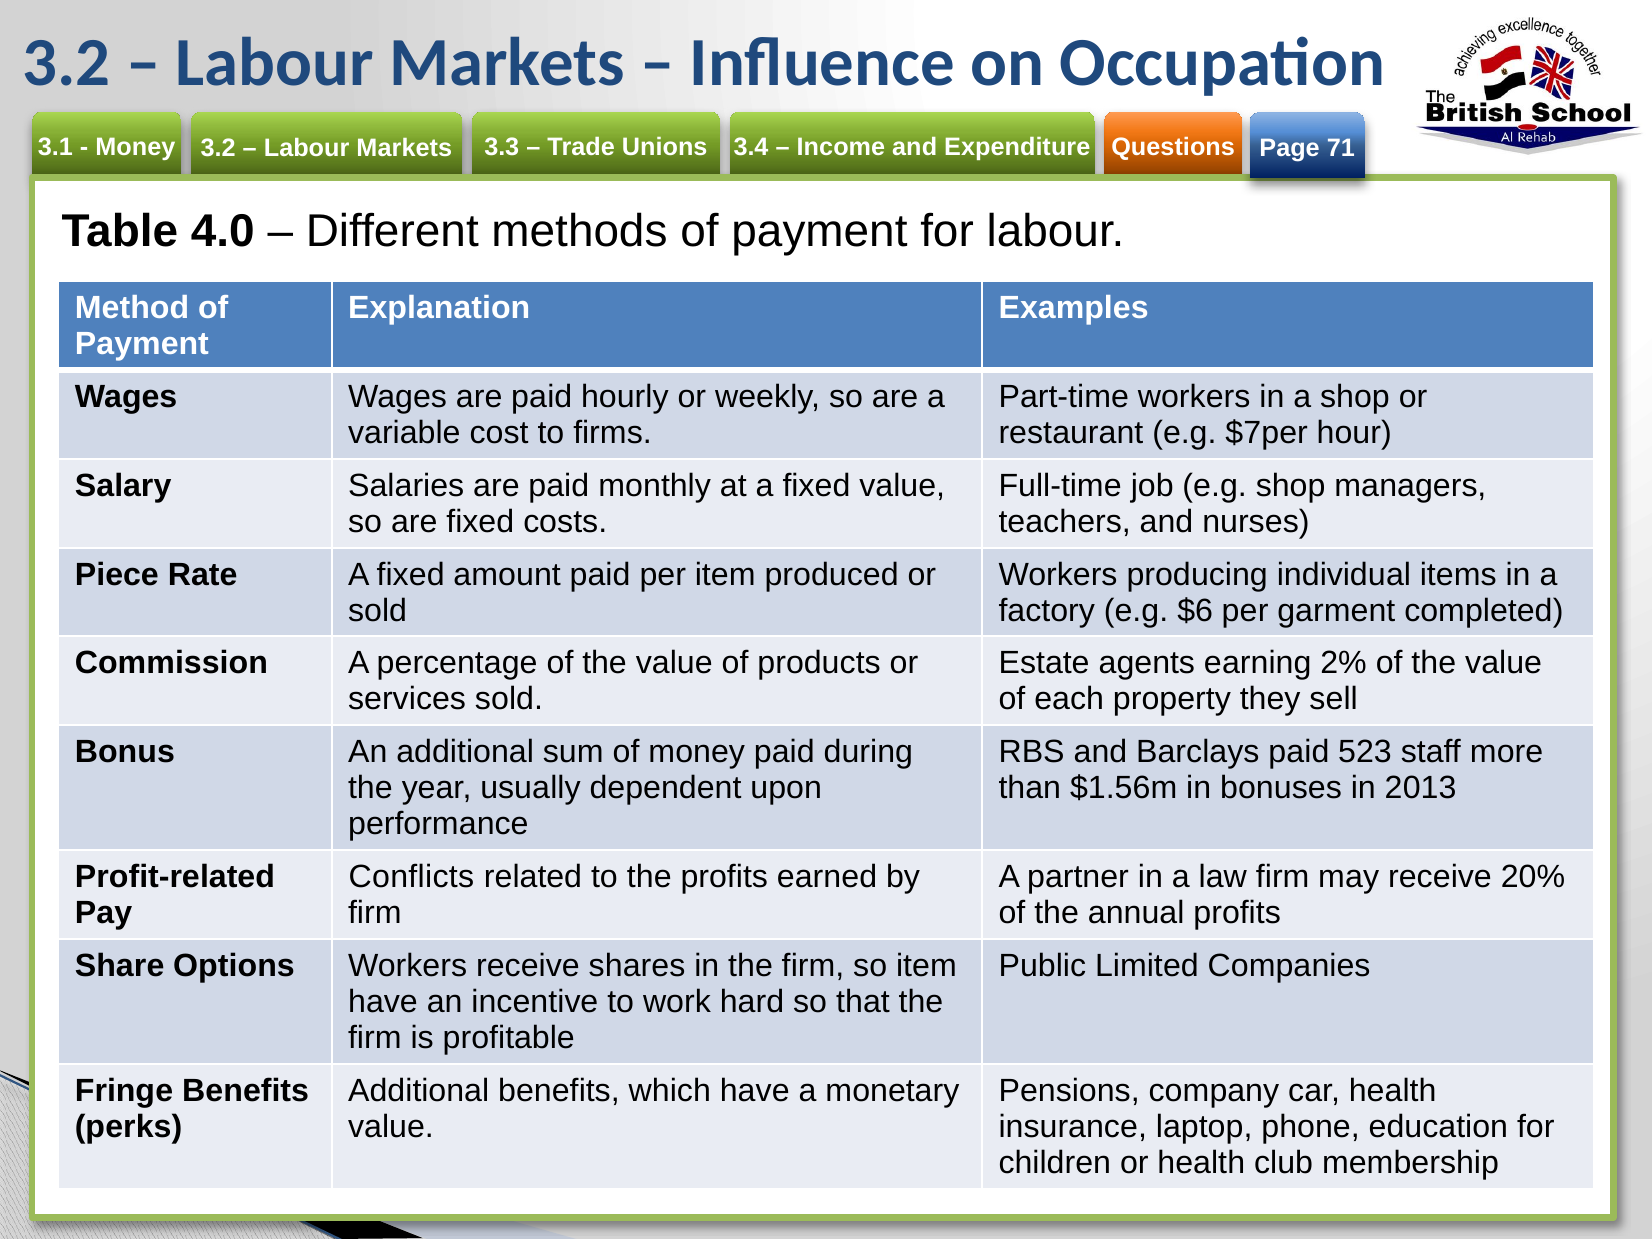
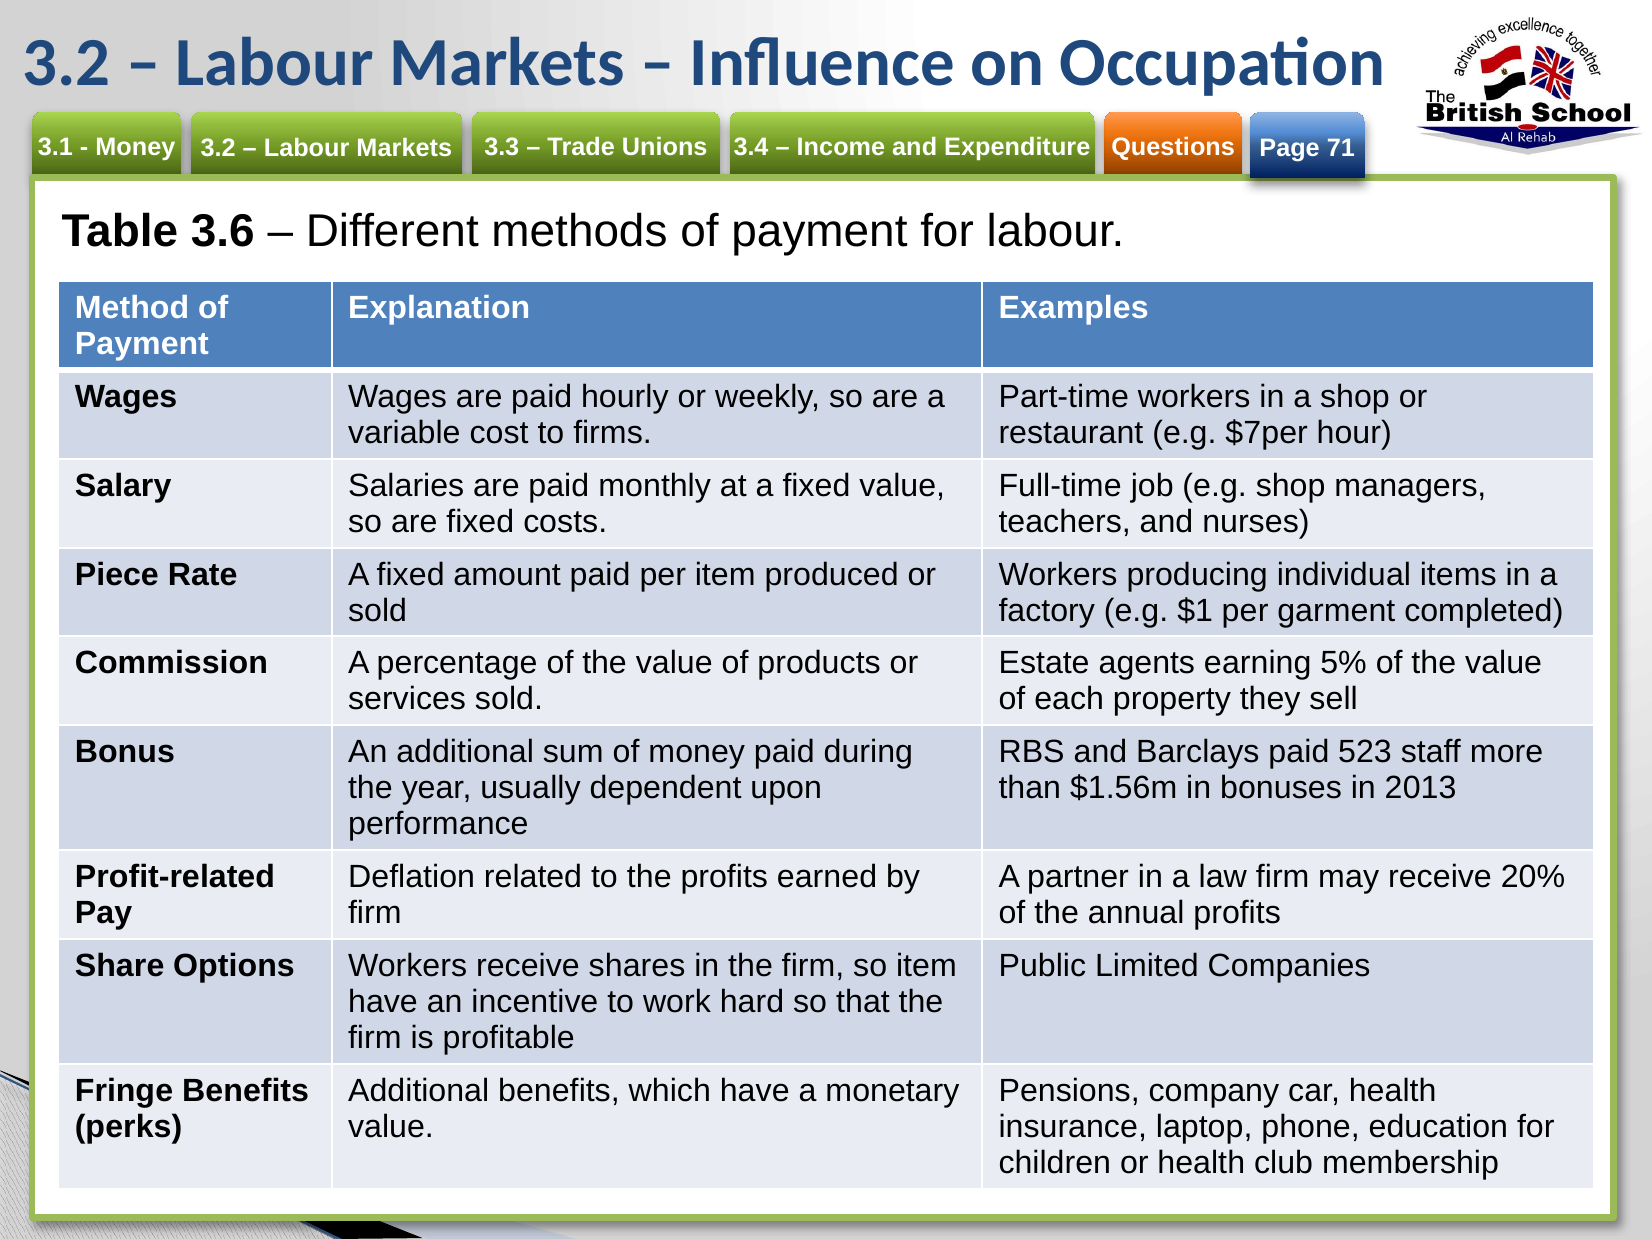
4.0: 4.0 -> 3.6 (223, 231)
$6: $6 -> $1 (1195, 611)
2%: 2% -> 5% (1343, 663)
Conflicts: Conflicts -> Deflation (412, 877)
